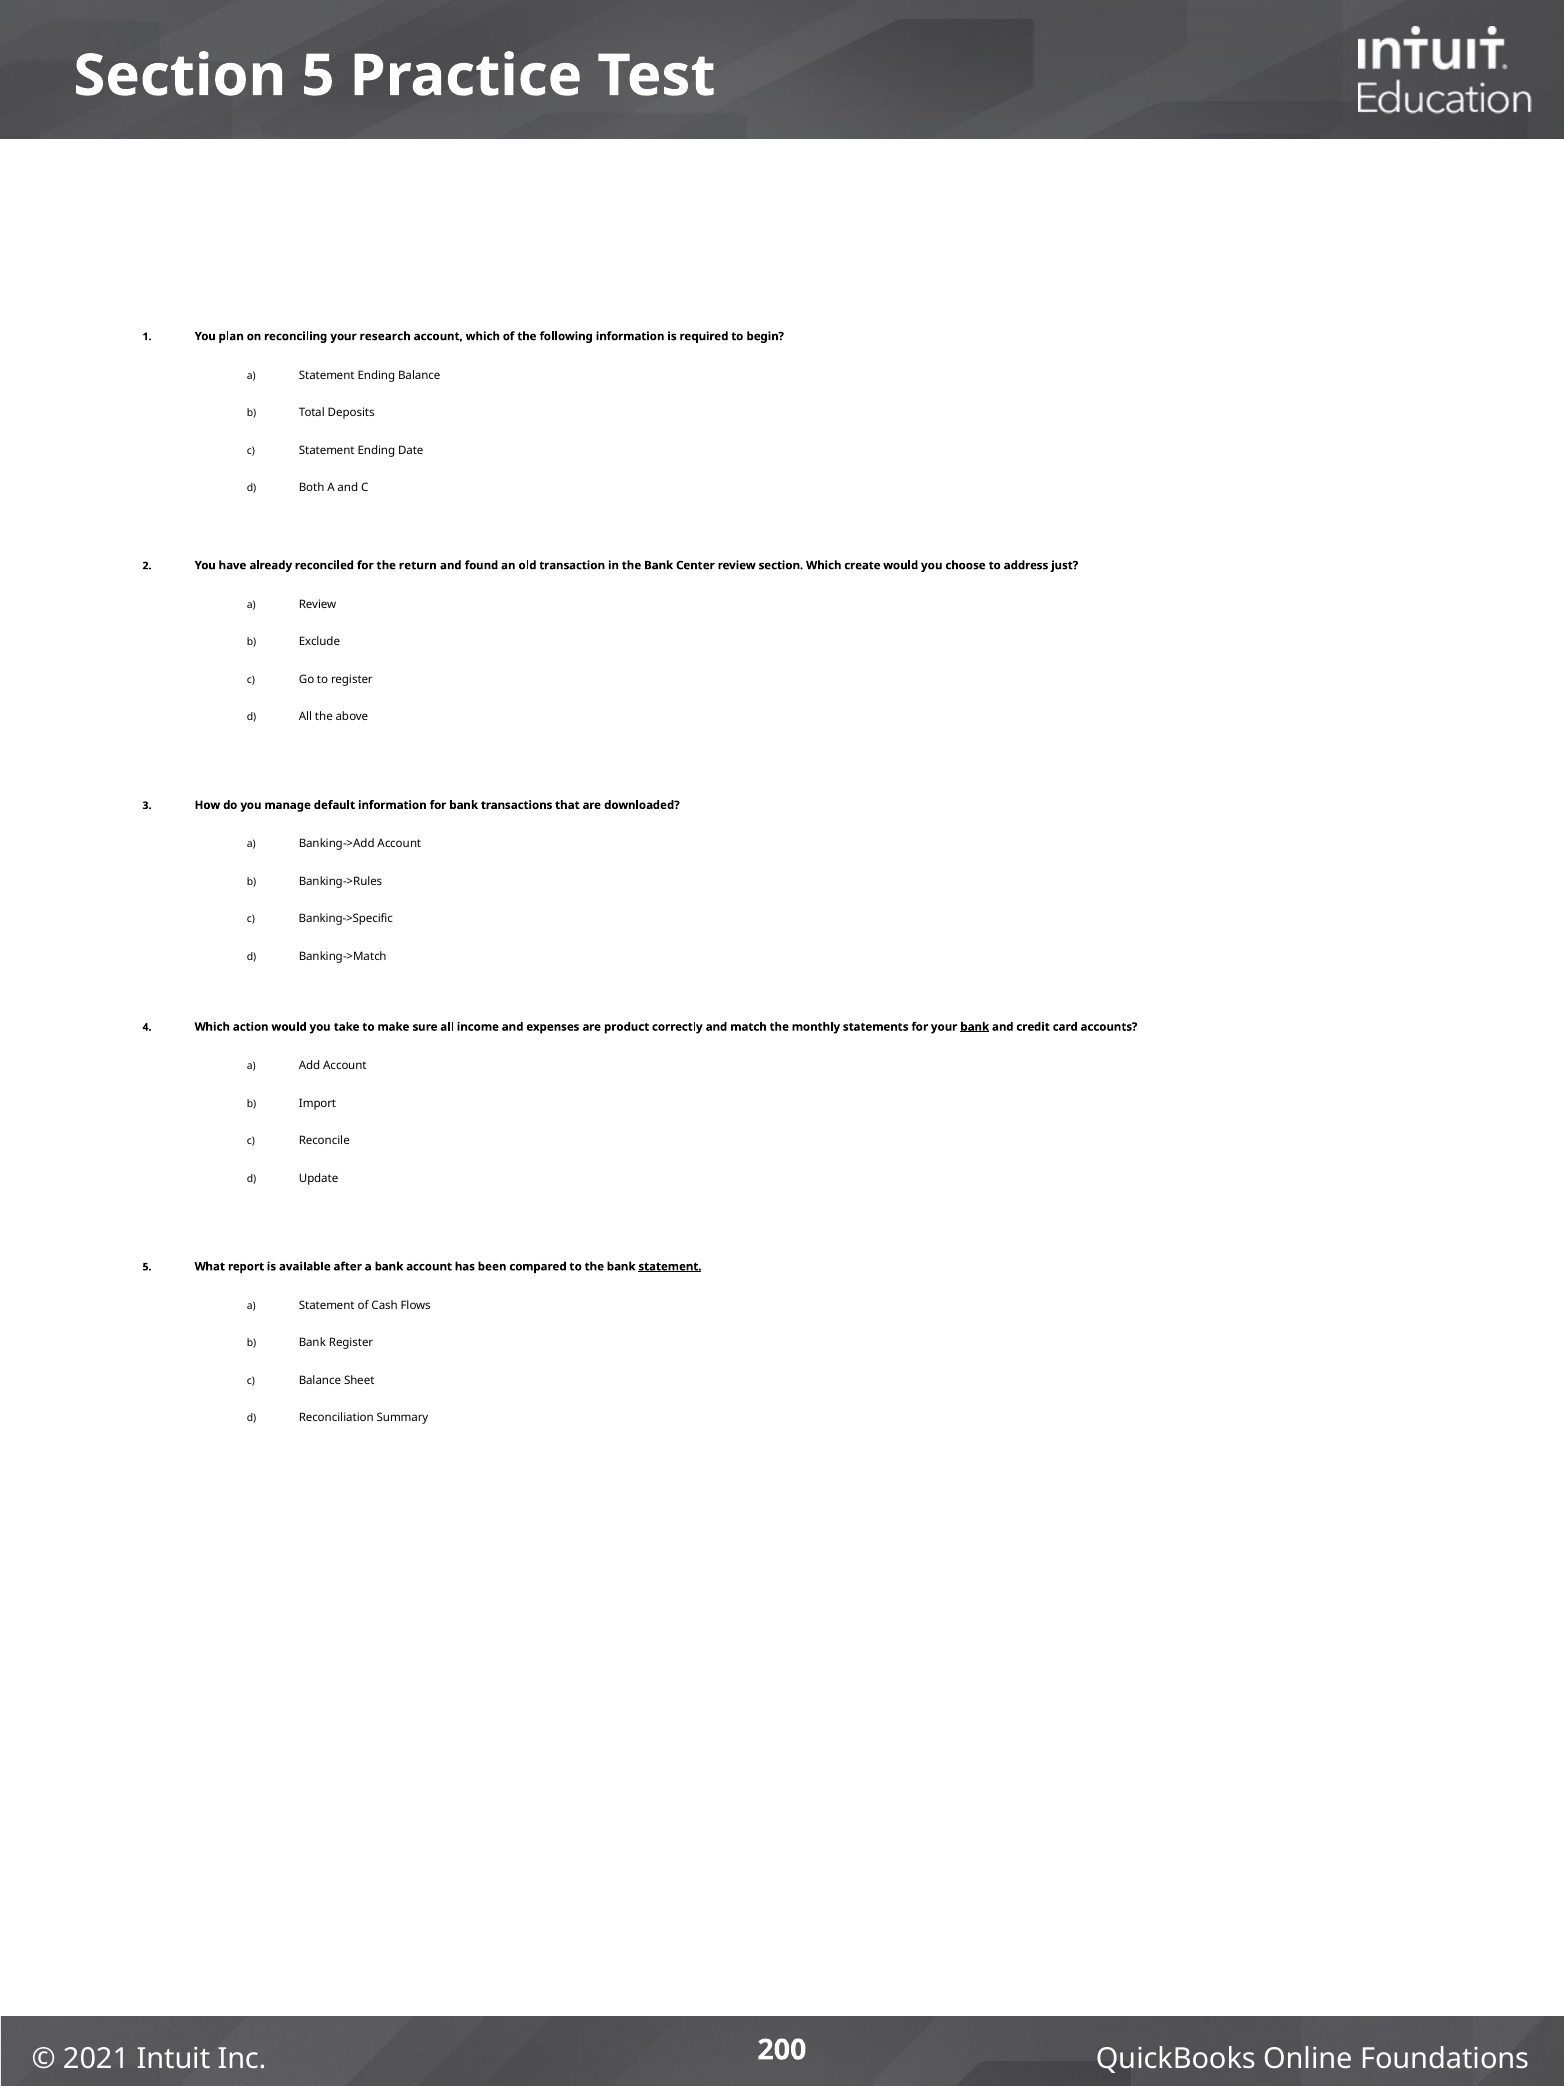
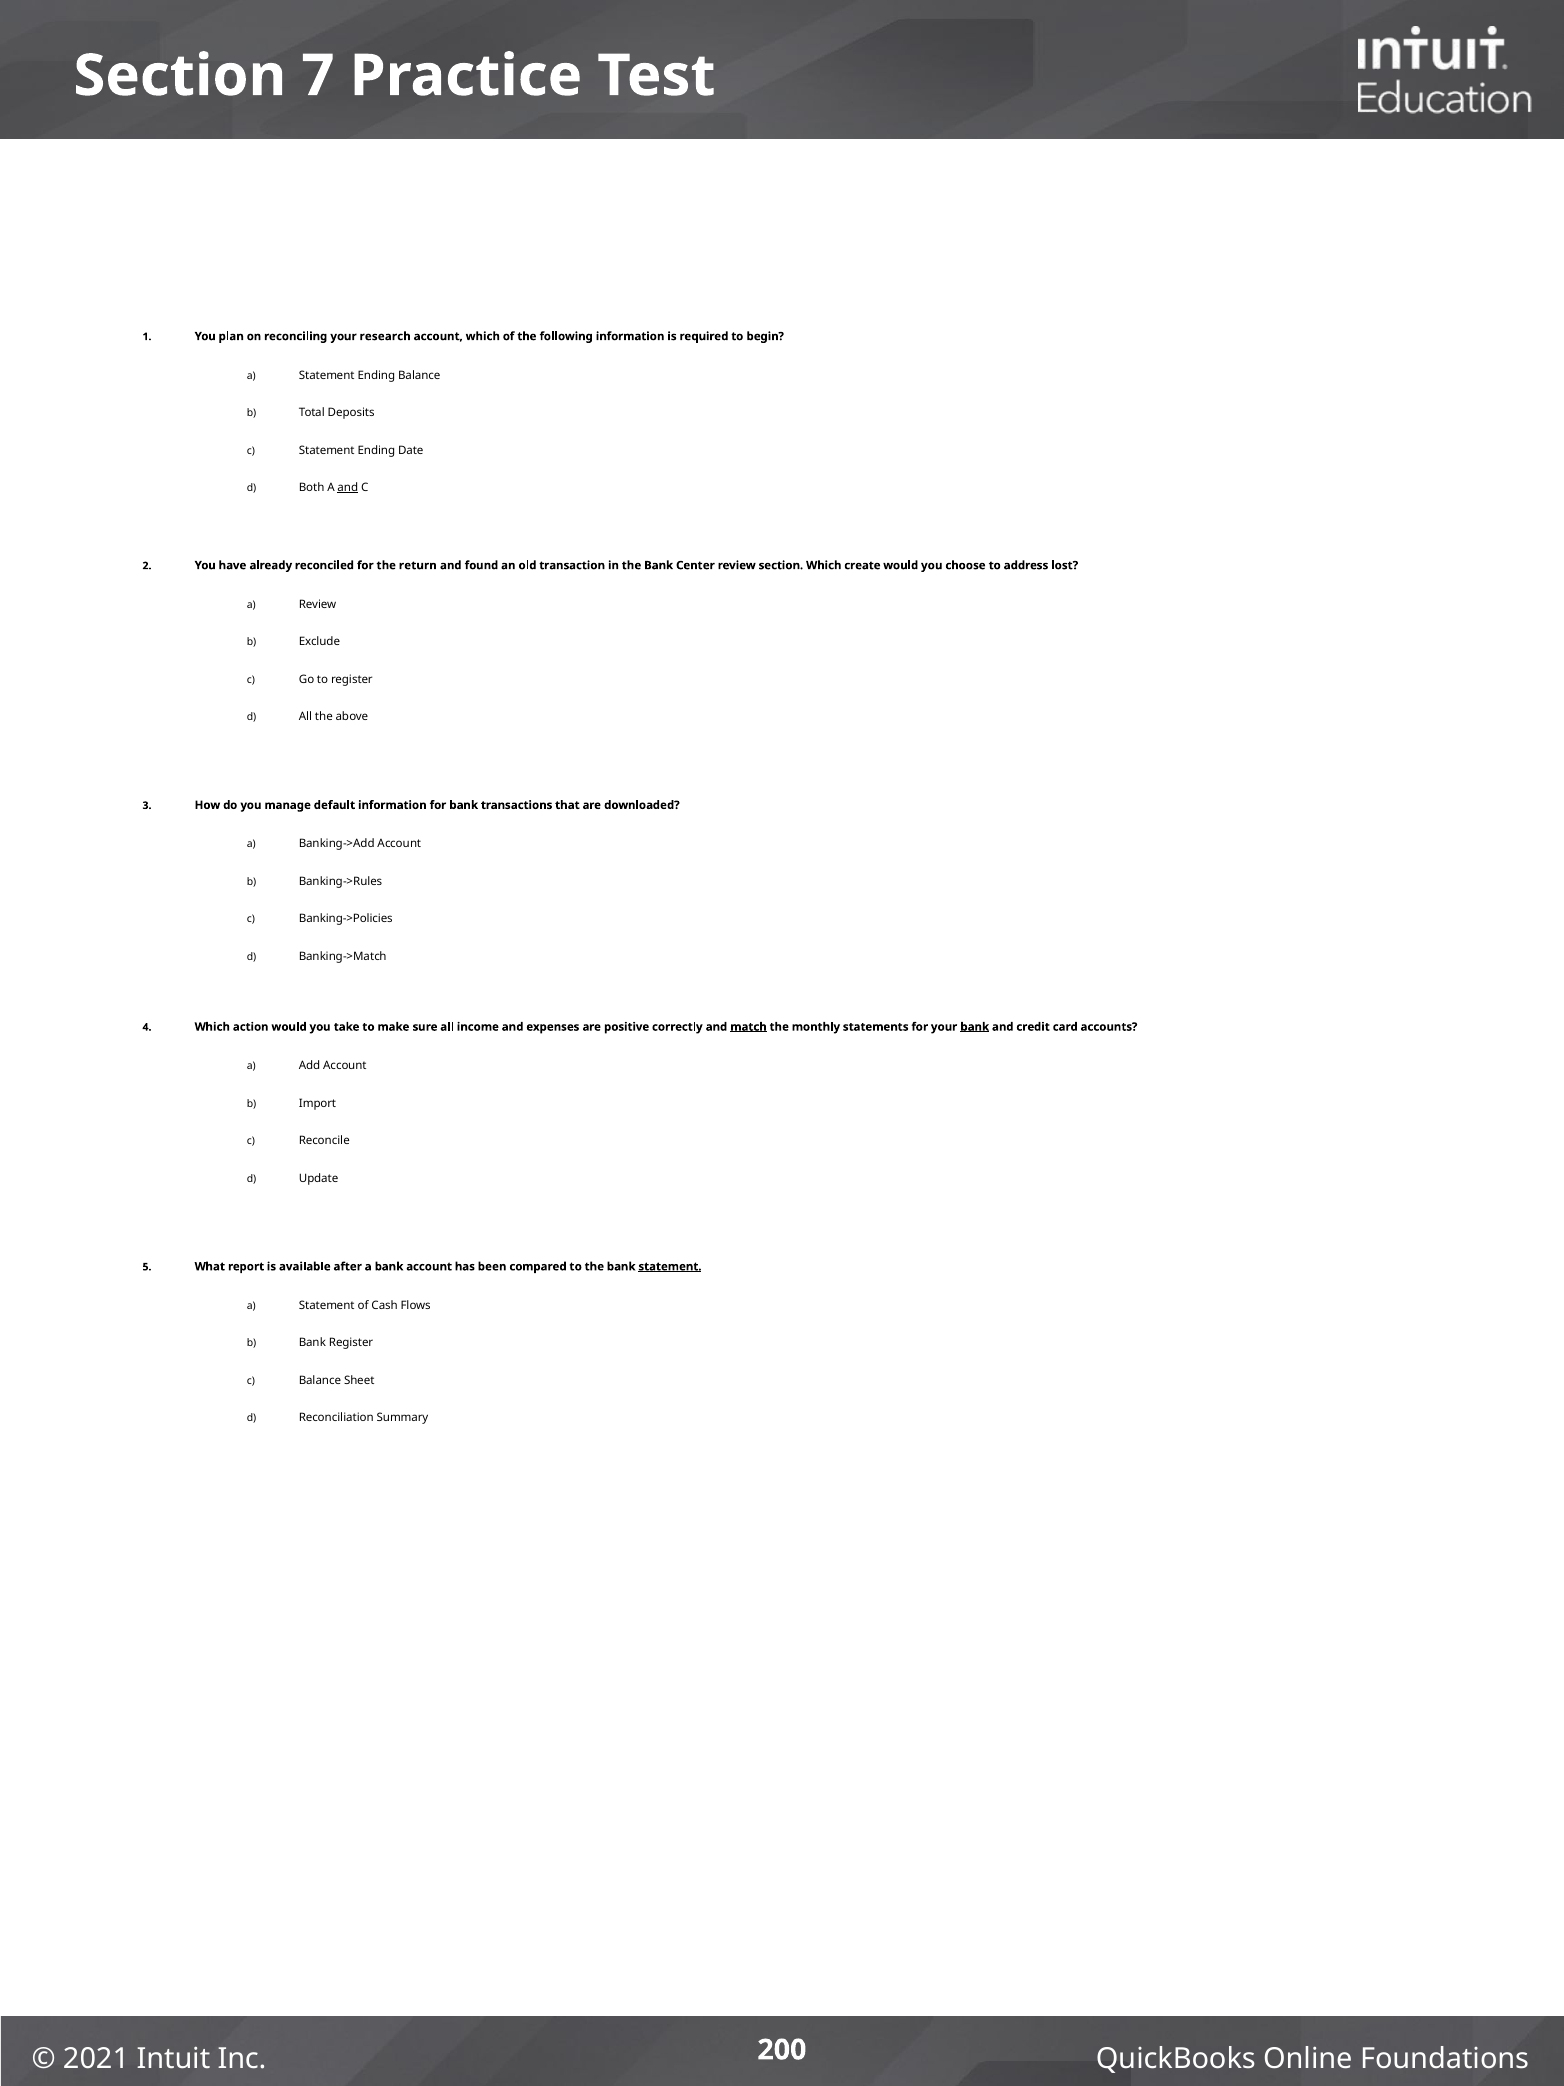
Section 5: 5 -> 7 (318, 76)
and underline: none -> present (348, 488)
just: just -> lost (1065, 565)
Banking->Specific: Banking->Specific -> Banking->Policies (346, 919)
product: product -> positive (627, 1027)
match underline: none -> present (749, 1027)
